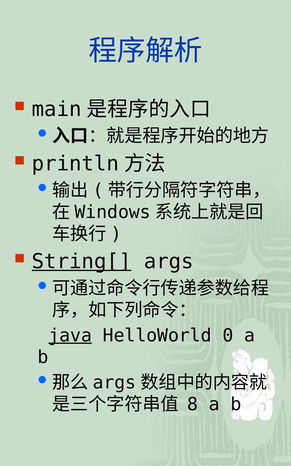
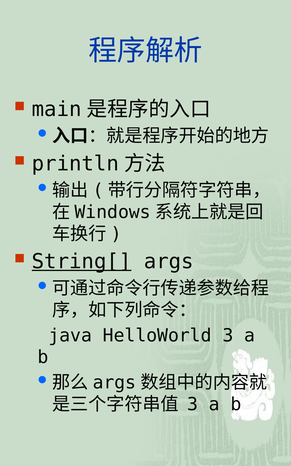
java underline: present -> none (70, 335)
HelloWorld 0: 0 -> 3 (228, 335)
8: 8 -> 3 (192, 404)
